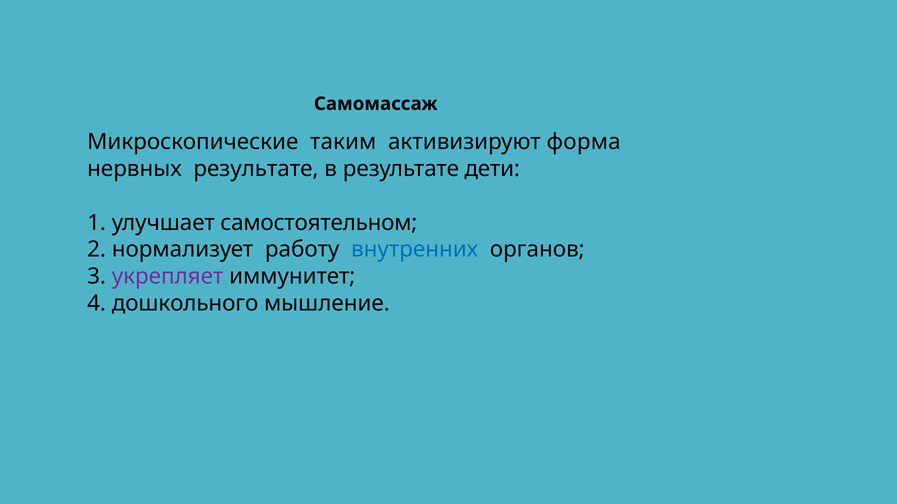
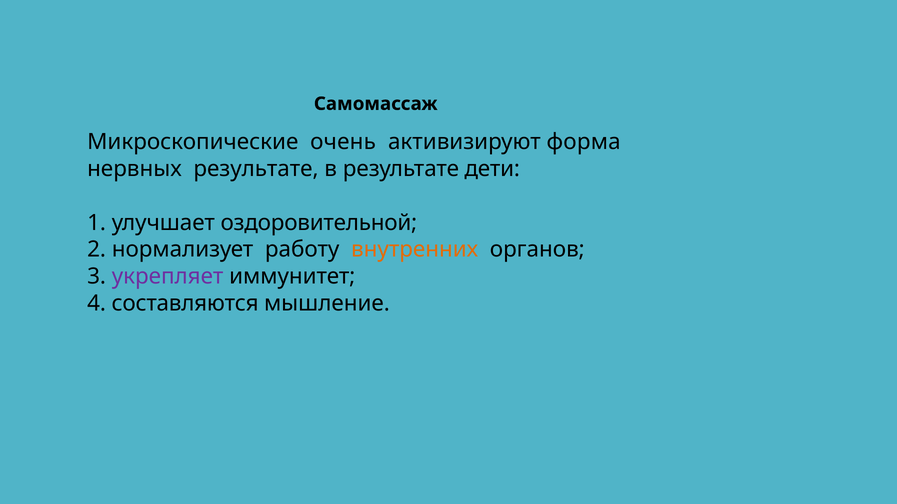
таким: таким -> очень (343, 142)
самостоятельном: самостоятельном -> оздоровительной (319, 223)
внутренних colour: blue -> orange (415, 250)
дошкольного: дошкольного -> составляются (185, 304)
